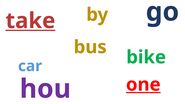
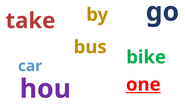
take underline: present -> none (30, 21)
